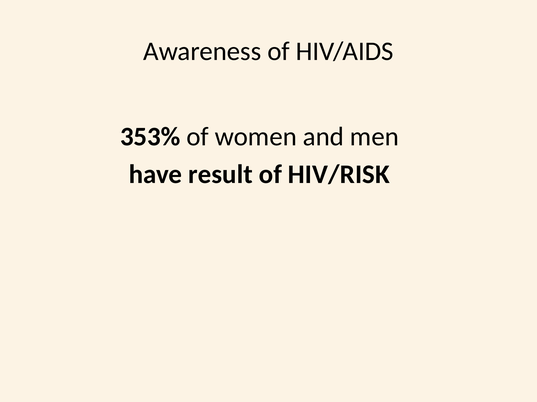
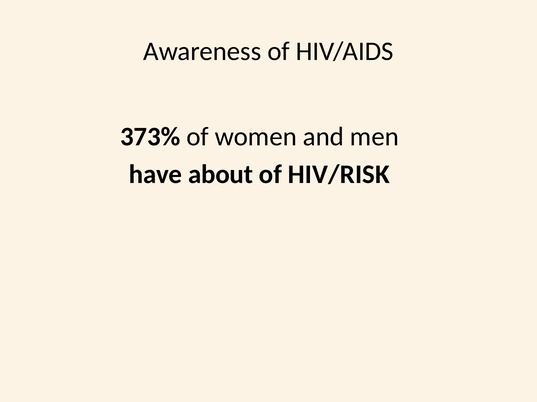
353%: 353% -> 373% (150, 137)
result: result -> about (221, 175)
